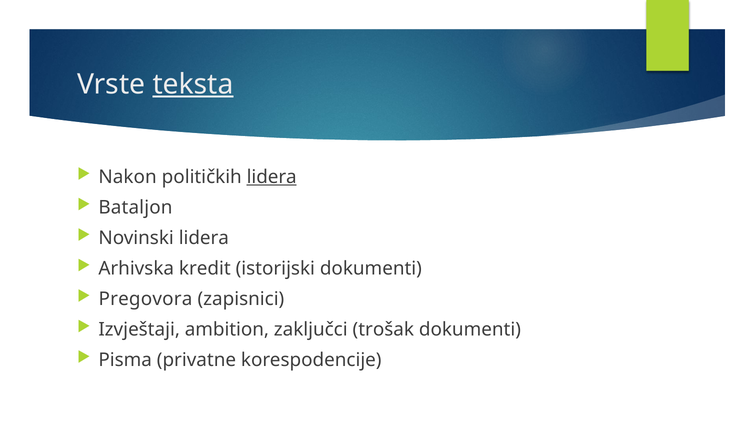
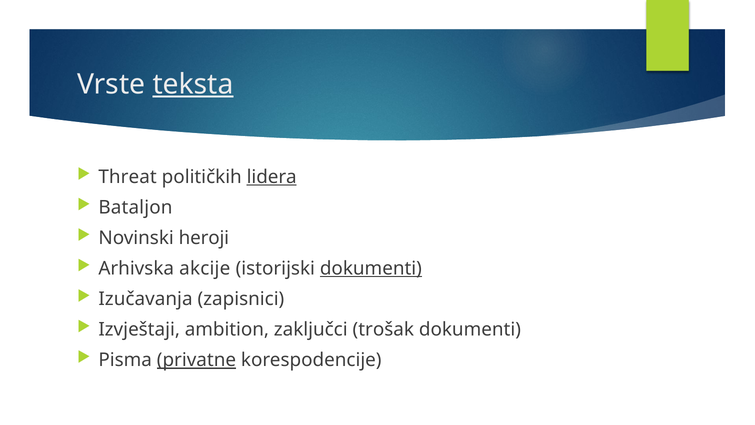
Nakon: Nakon -> Threat (128, 177)
Novinski lidera: lidera -> heroji (204, 238)
kredit: kredit -> akcije (205, 268)
dokumenti underline: none -> present (371, 268)
Pregovora: Pregovora -> Izučavanja (146, 299)
privatne underline: none -> present (196, 360)
